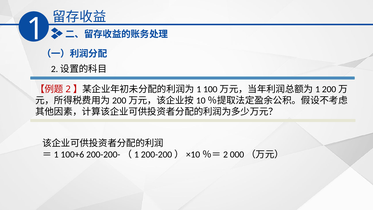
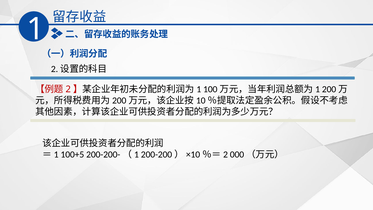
100+6: 100+6 -> 100+5 (72, 154)
